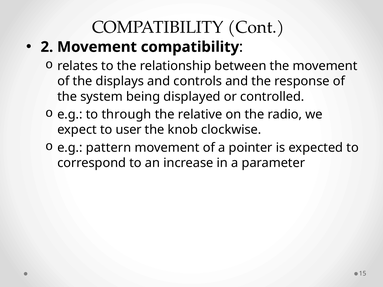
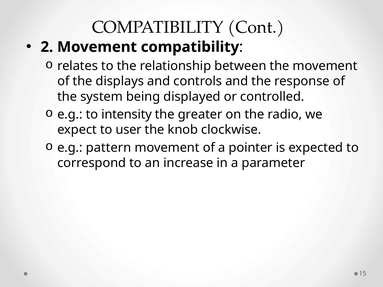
through: through -> intensity (127, 115)
relative: relative -> greater (200, 115)
